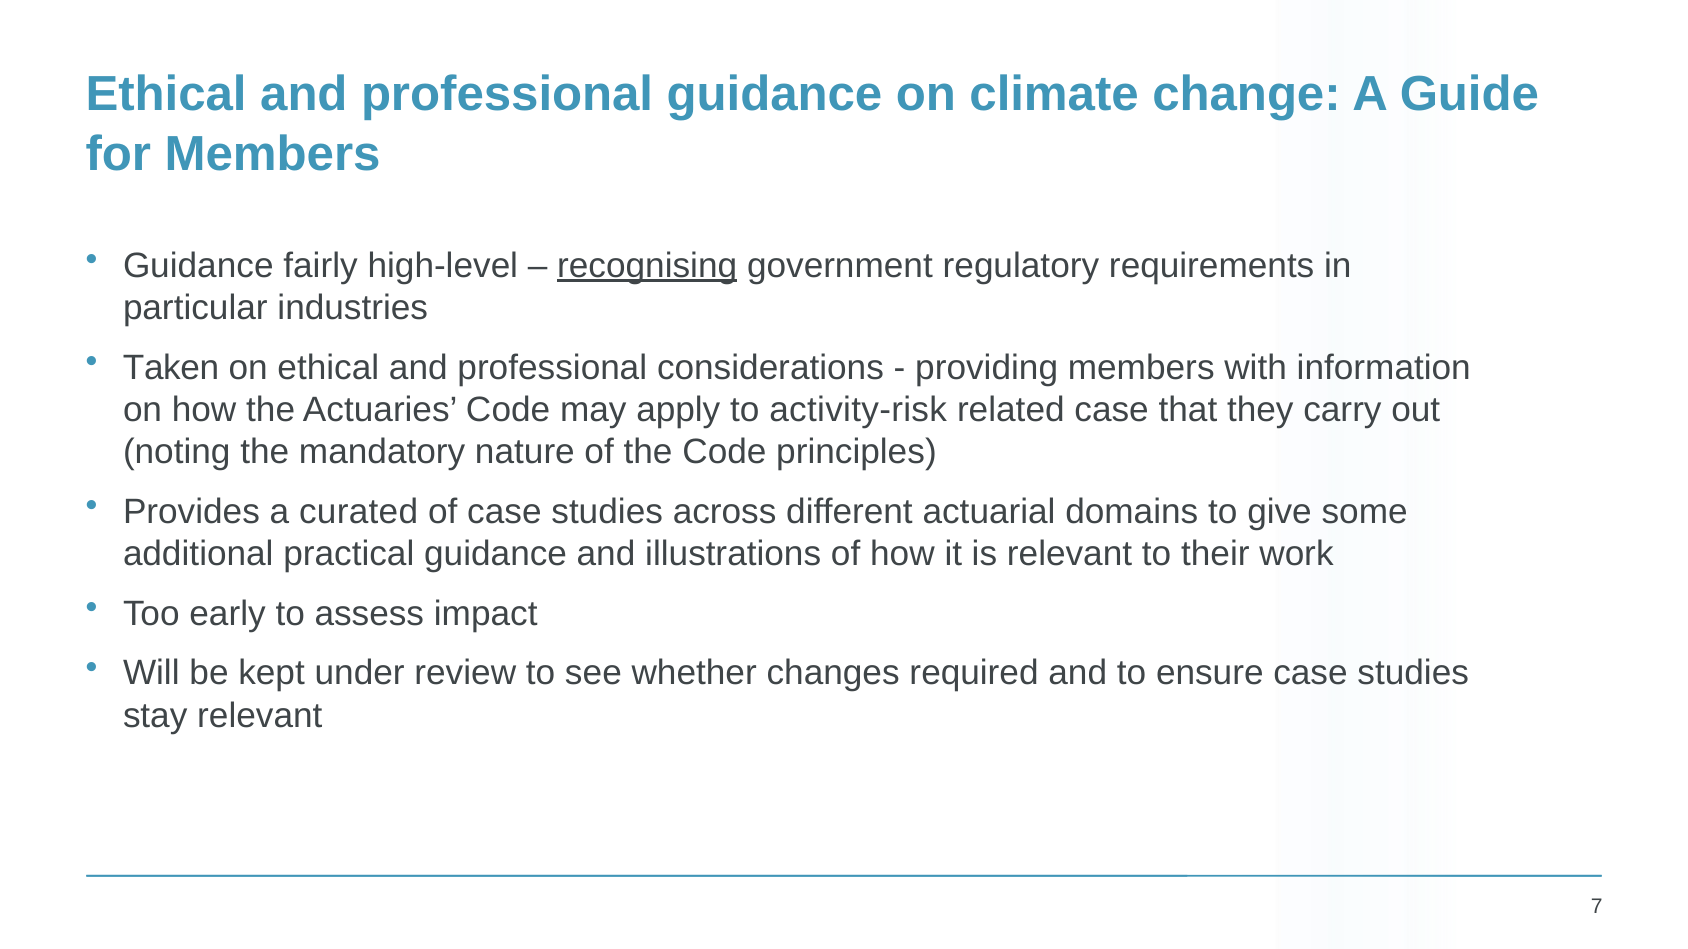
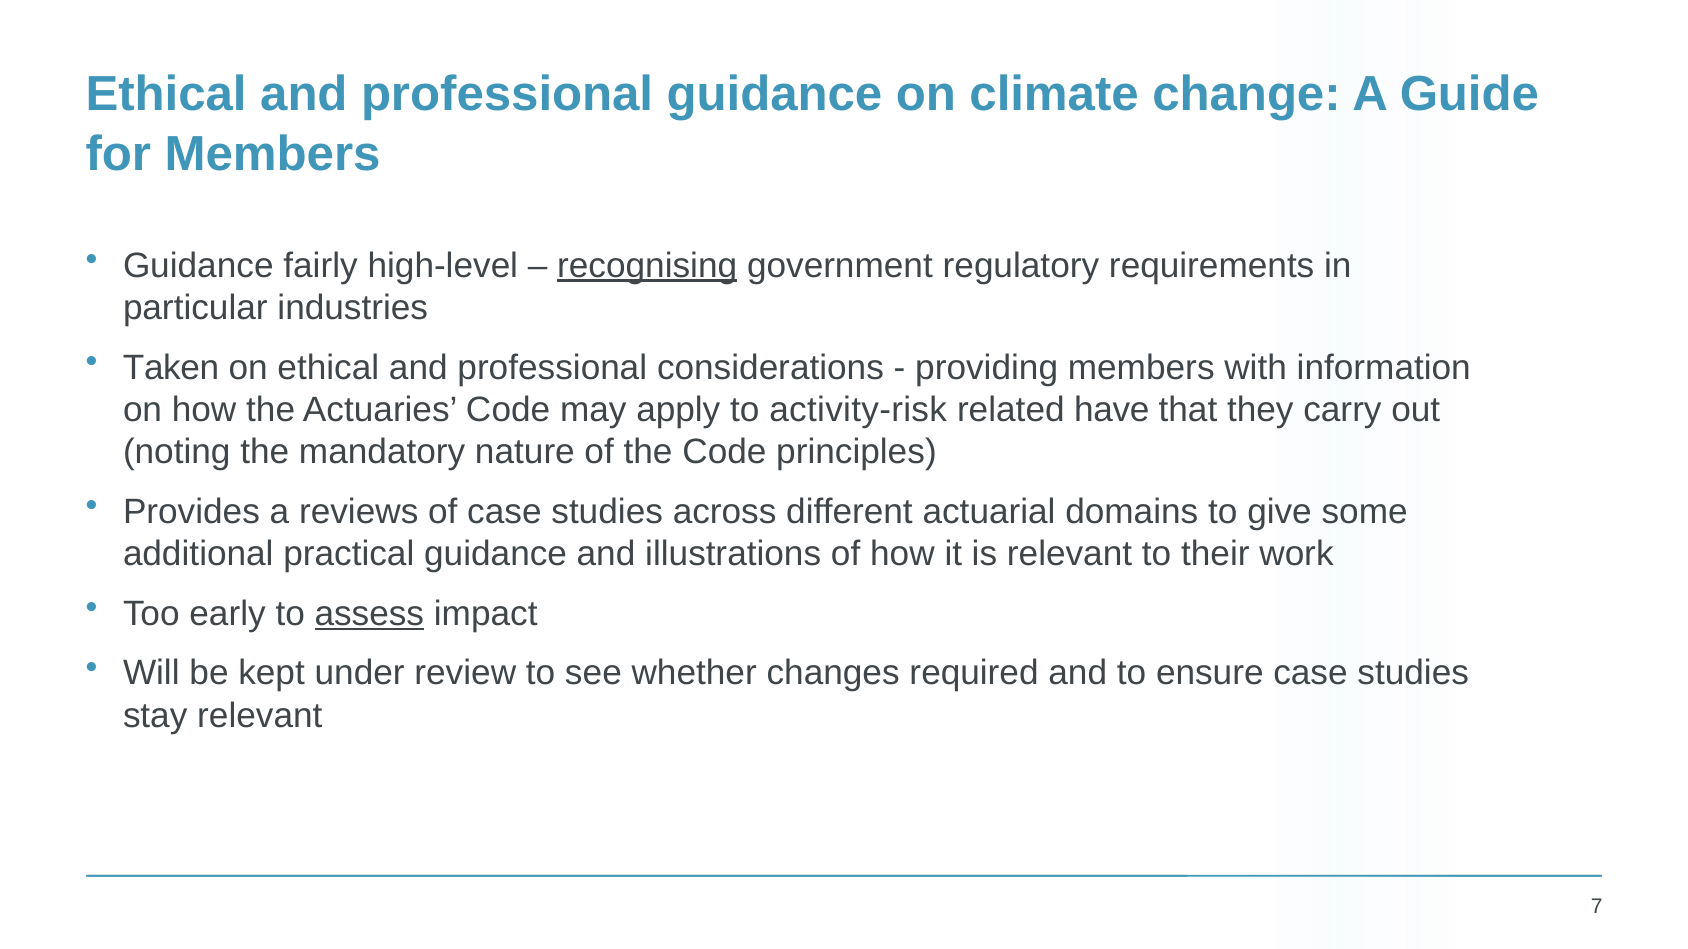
related case: case -> have (1112, 410)
curated: curated -> reviews (359, 512)
assess underline: none -> present (369, 614)
